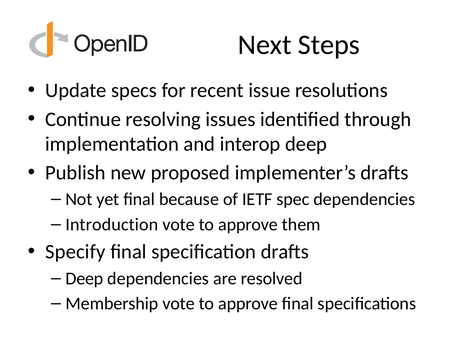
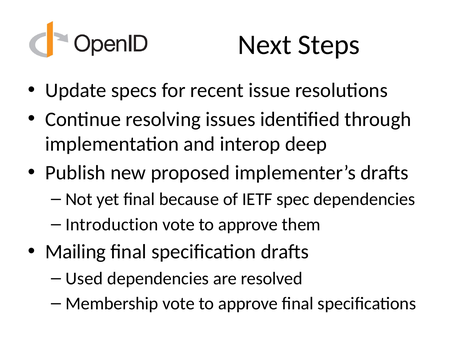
Specify: Specify -> Mailing (76, 252)
Deep: Deep -> Used (84, 279)
